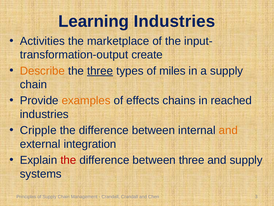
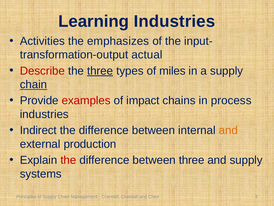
marketplace: marketplace -> emphasizes (118, 41)
create: create -> actual (147, 55)
Describe colour: orange -> red (42, 71)
chain underline: none -> present (34, 84)
examples colour: orange -> red (86, 100)
effects: effects -> impact (143, 100)
reached: reached -> process (231, 100)
Cripple: Cripple -> Indirect (38, 130)
integration: integration -> production (90, 144)
